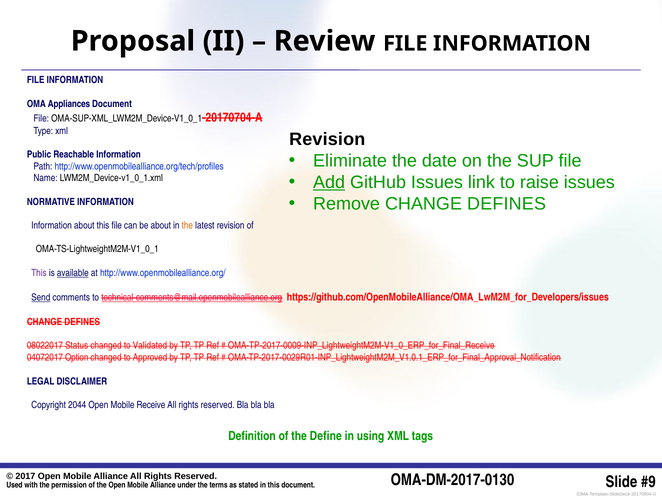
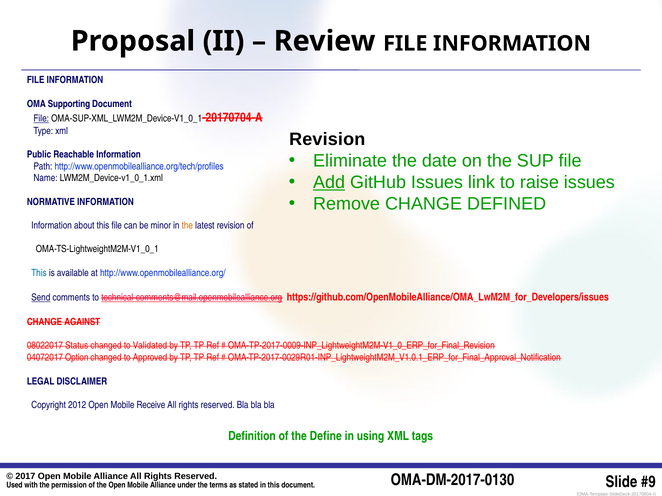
Appliances: Appliances -> Supporting (69, 104)
File underline: none -> present (41, 119)
Remove CHANGE DEFINES: DEFINES -> DEFINED (507, 204)
be about: about -> minor (161, 226)
This colour: purple -> blue (39, 273)
available underline: present -> none (73, 273)
DEFINES: DEFINES -> AGAINST (82, 322)
OMA-TP-2017-0009-INP_LightweightM2M-V1_0_ERP_for_Final_Receive: OMA-TP-2017-0009-INP_LightweightM2M-V1_0_ERP_for_Final_Receive -> OMA-TP-2017-0009-INP_LightweightM2M-V1_0_ERP_for_Final_Revision (361, 346)
2044: 2044 -> 2012 (77, 405)
